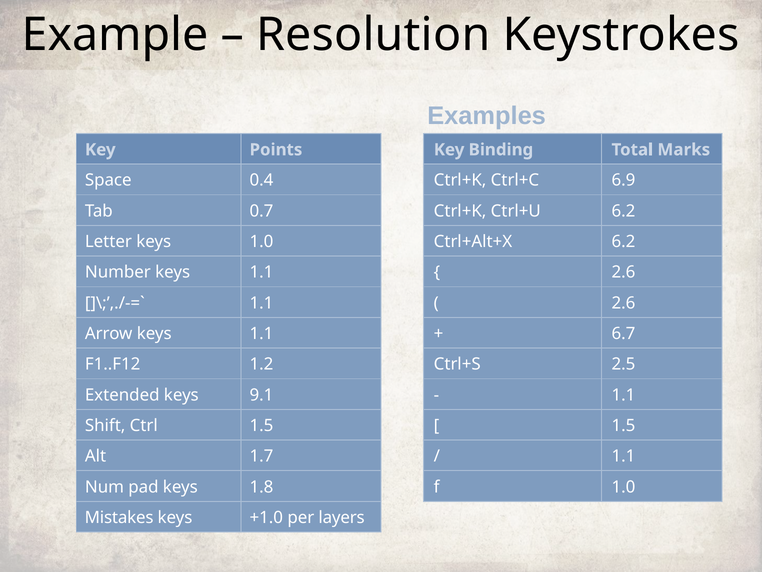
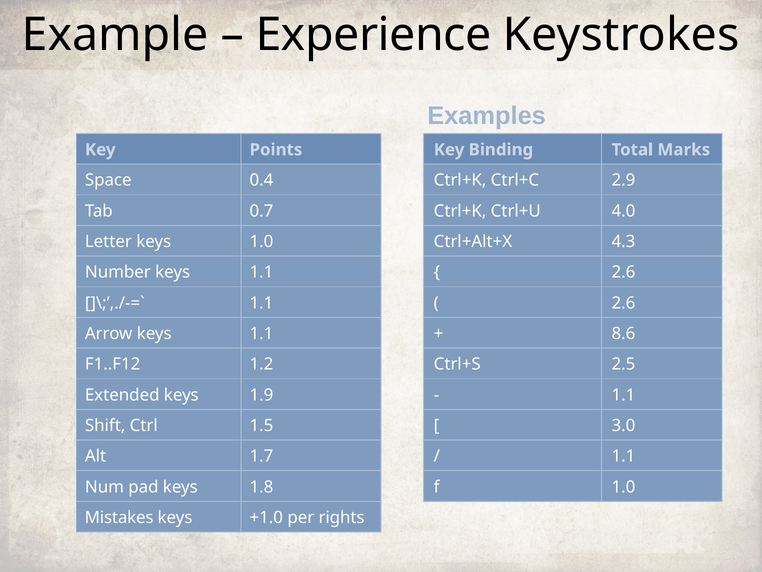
Resolution: Resolution -> Experience (374, 35)
6.9: 6.9 -> 2.9 (623, 180)
Ctrl+U 6.2: 6.2 -> 4.0 (623, 211)
Ctrl+Alt+X 6.2: 6.2 -> 4.3 (623, 241)
6.7: 6.7 -> 8.6 (623, 333)
9.1: 9.1 -> 1.9 (261, 395)
1.5: 1.5 -> 3.0 (623, 425)
layers: layers -> rights (342, 517)
